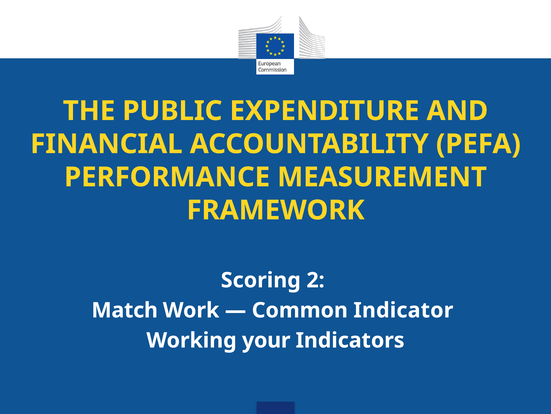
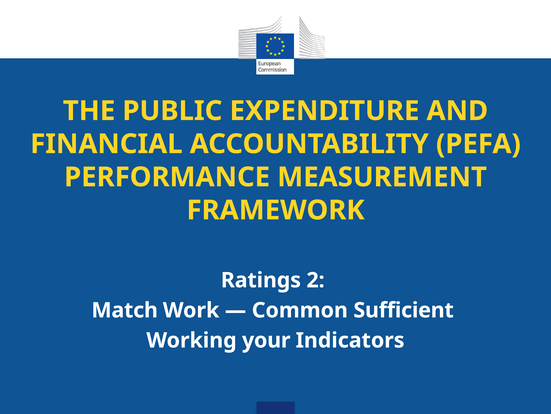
Scoring: Scoring -> Ratings (261, 280)
Indicator: Indicator -> Sufficient (404, 310)
